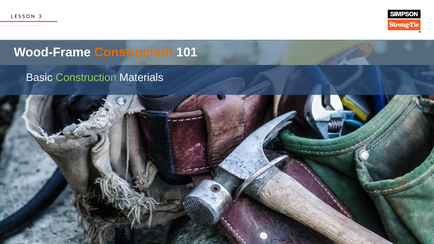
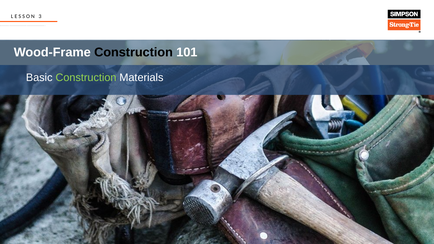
Construction colour: orange -> black (134, 52)
